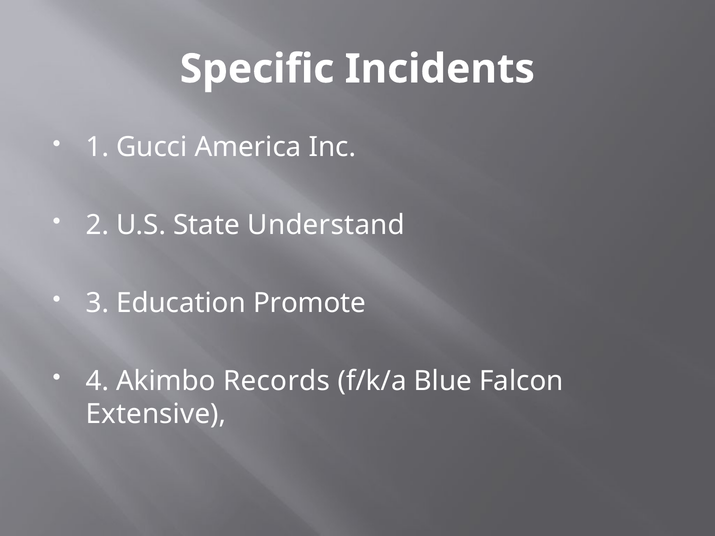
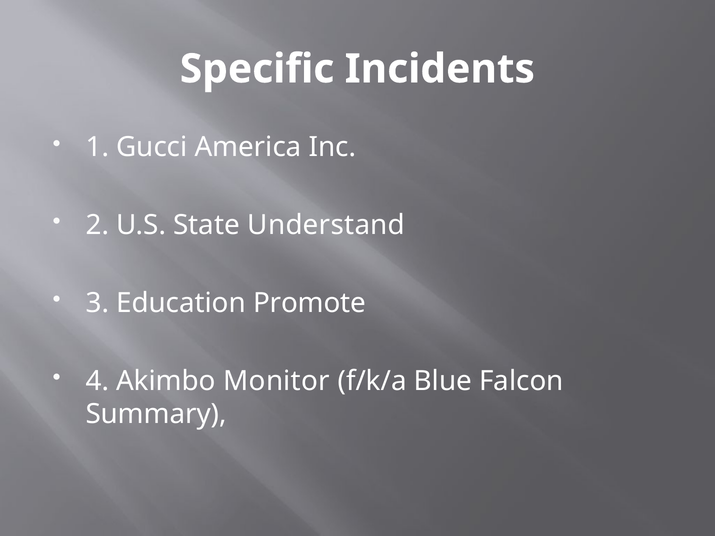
Records: Records -> Monitor (277, 381)
Extensive: Extensive -> Summary (156, 414)
